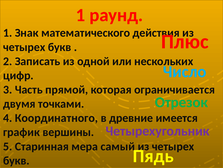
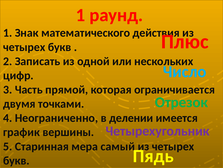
Координатного: Координатного -> Неограниченно (56, 118)
древние: древние -> делении (131, 118)
